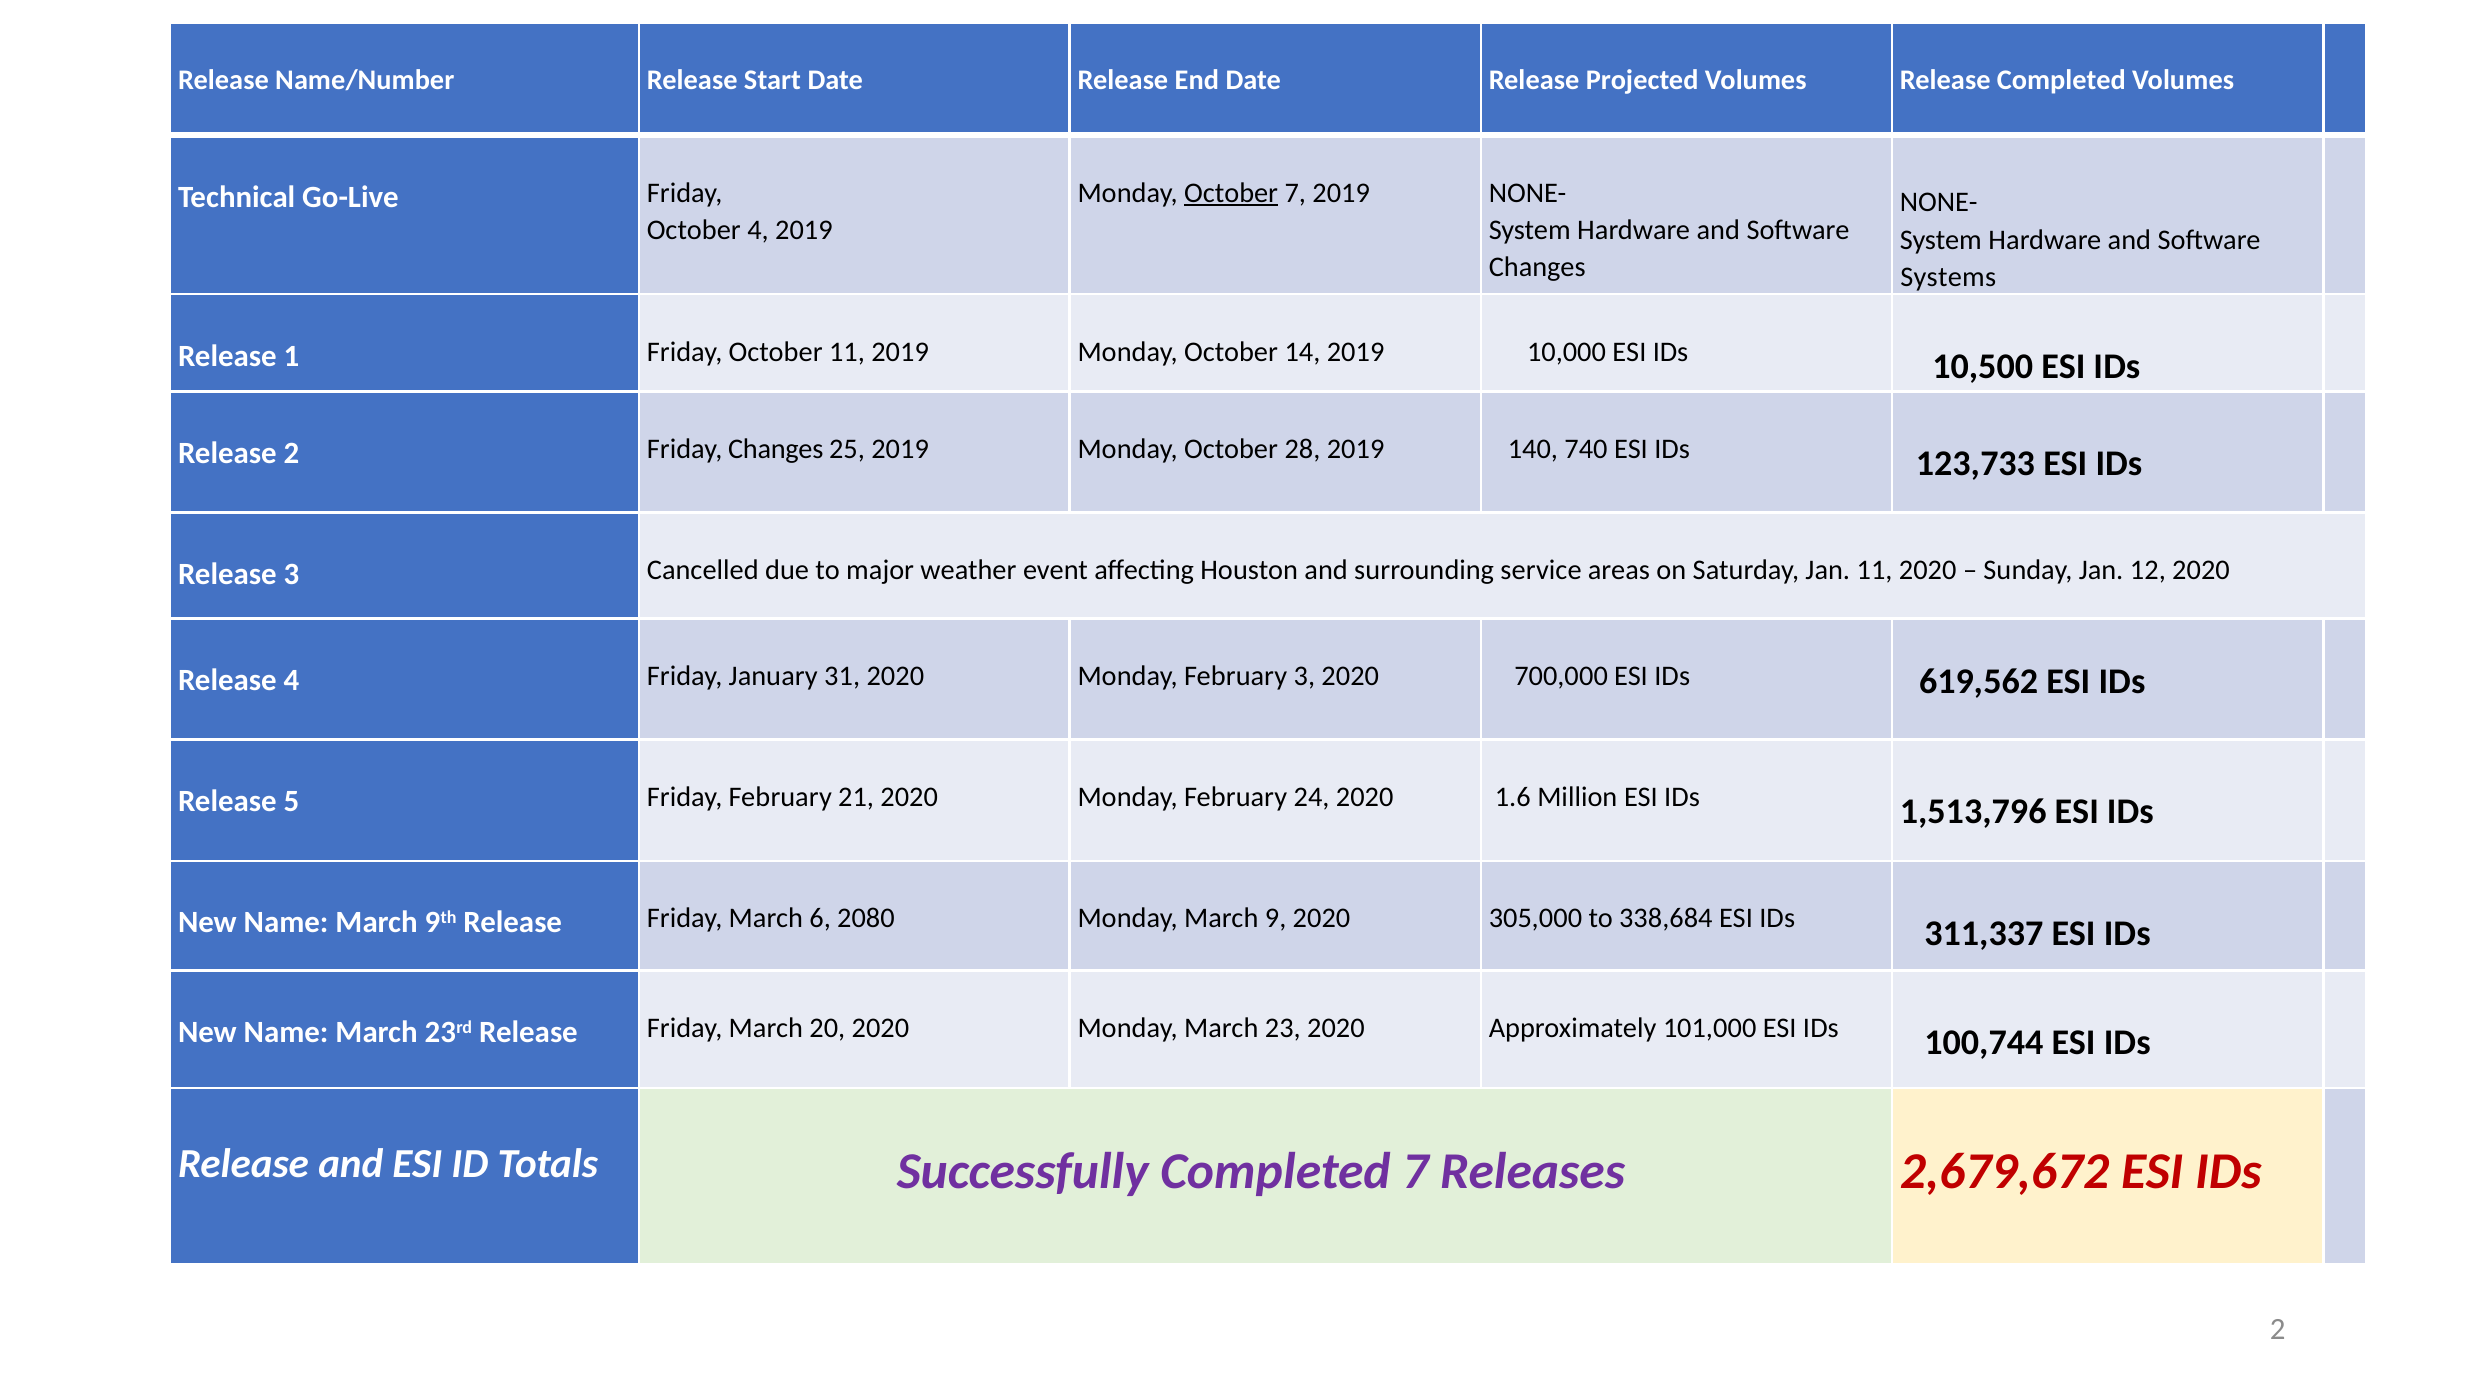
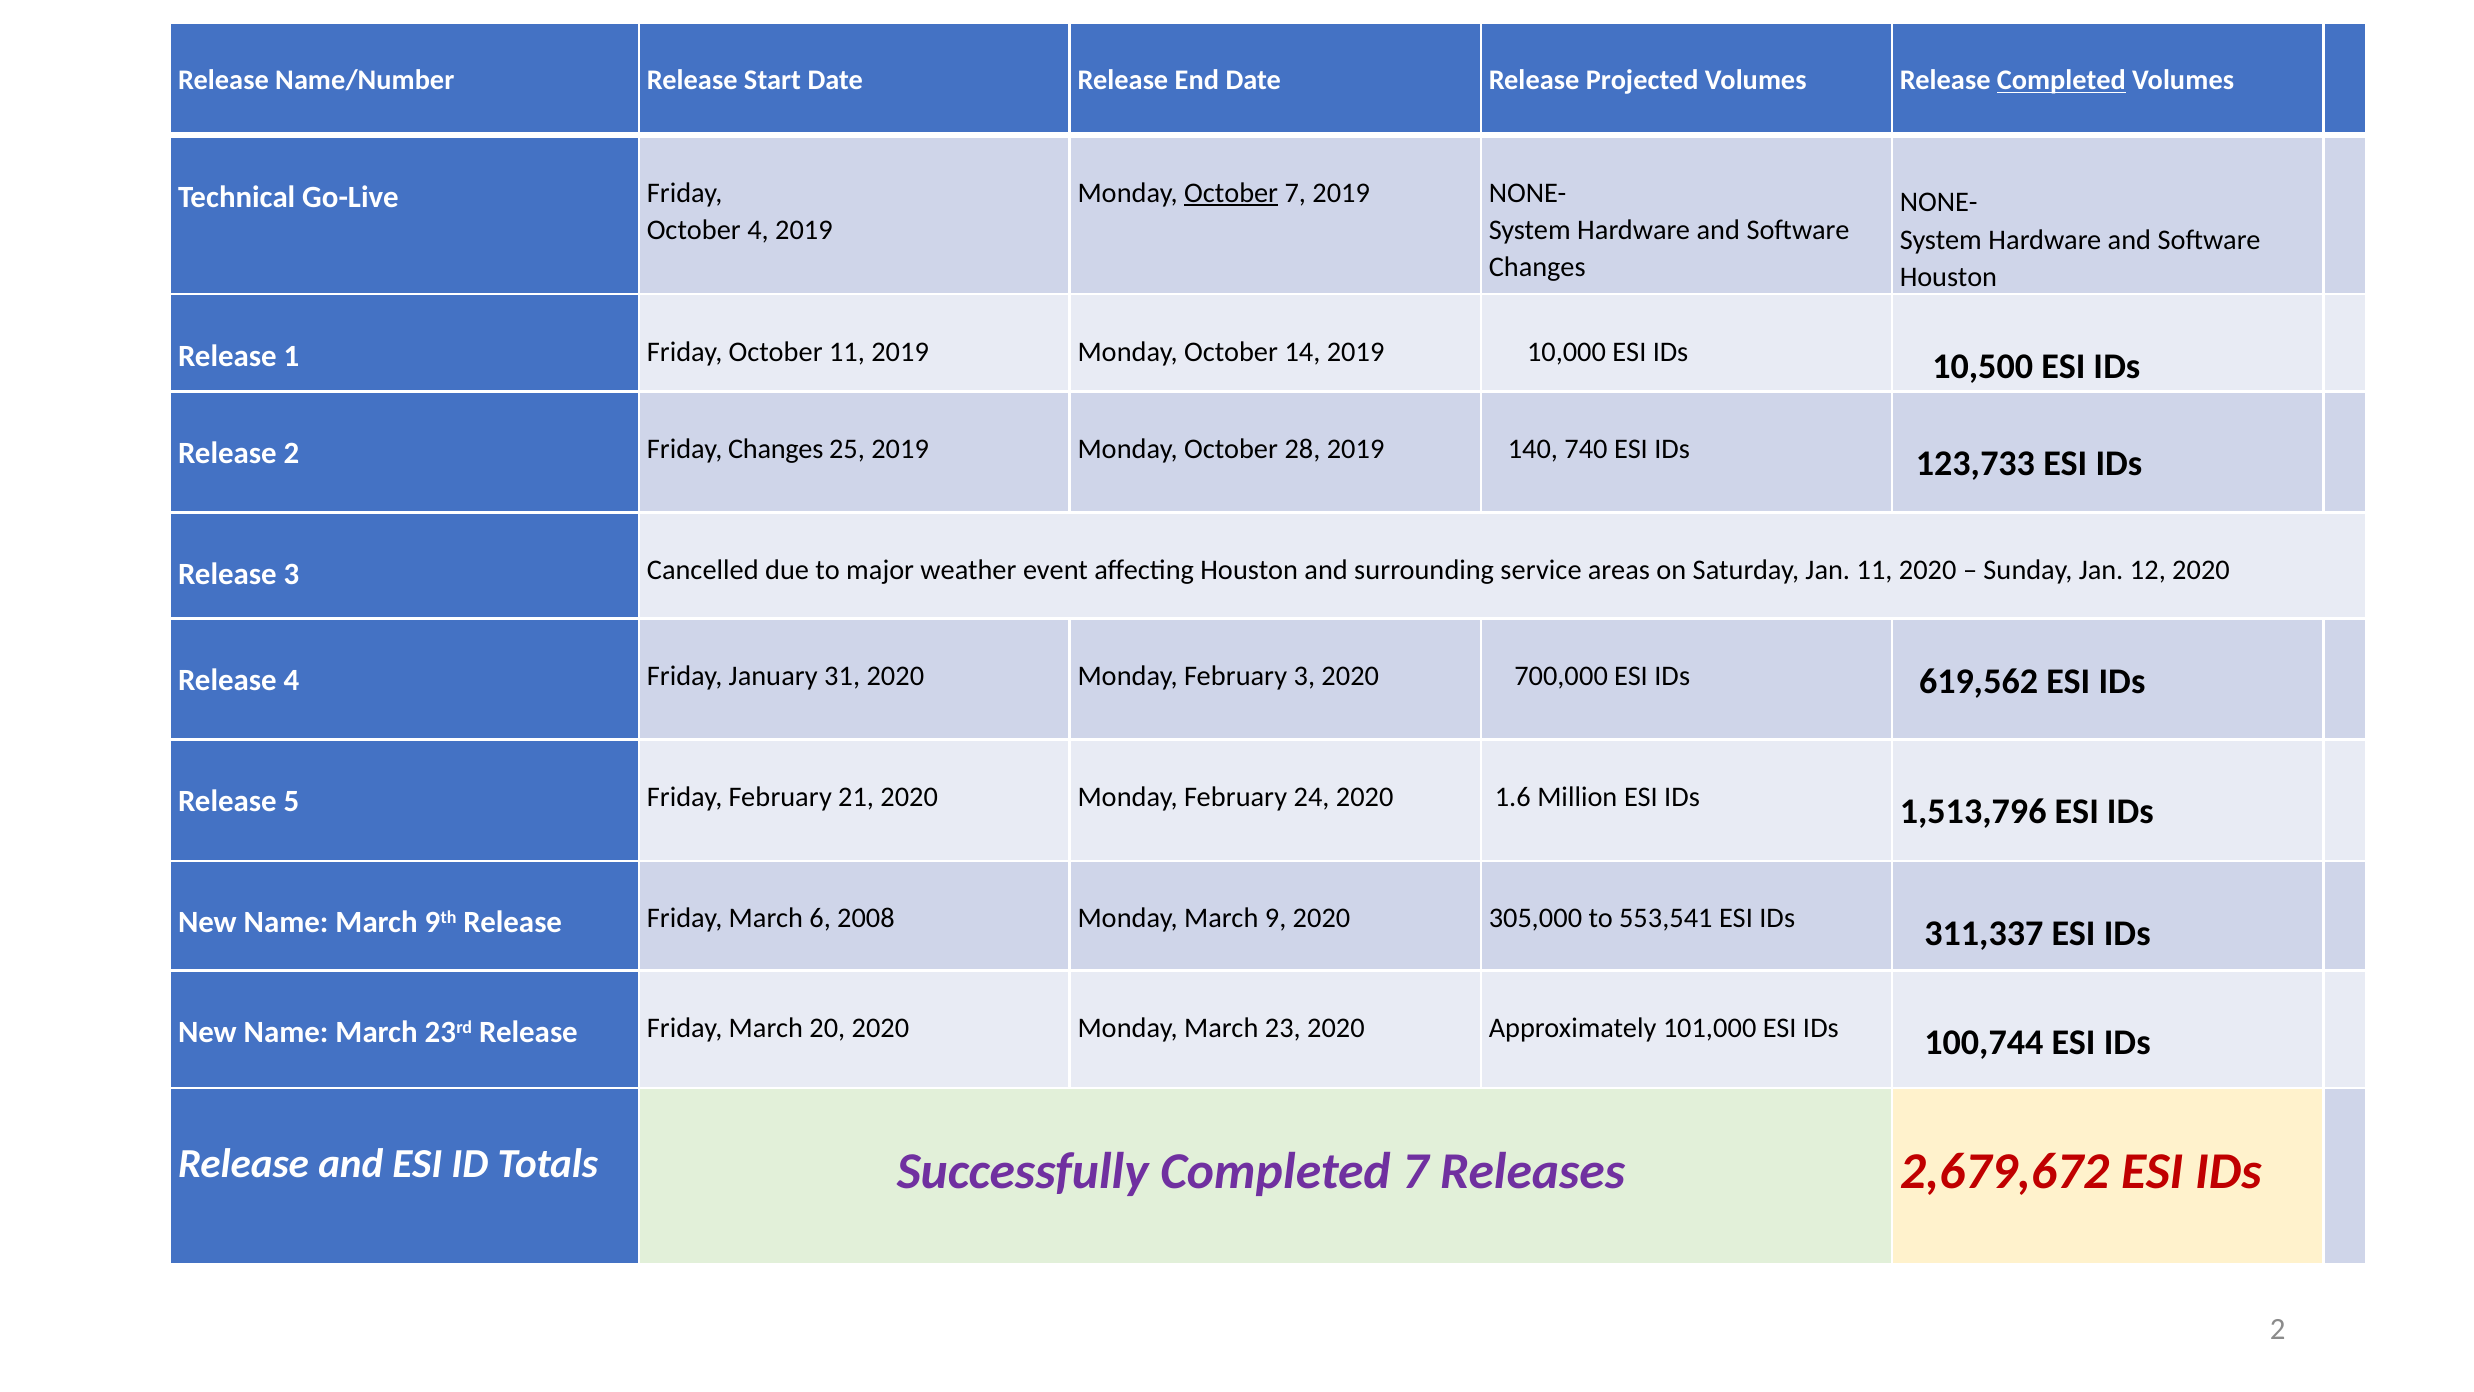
Completed underline: none -> present (2061, 80)
Systems: Systems -> Houston (1948, 277)
2080: 2080 -> 2008 (866, 918)
338,684: 338,684 -> 553,541 (1666, 918)
